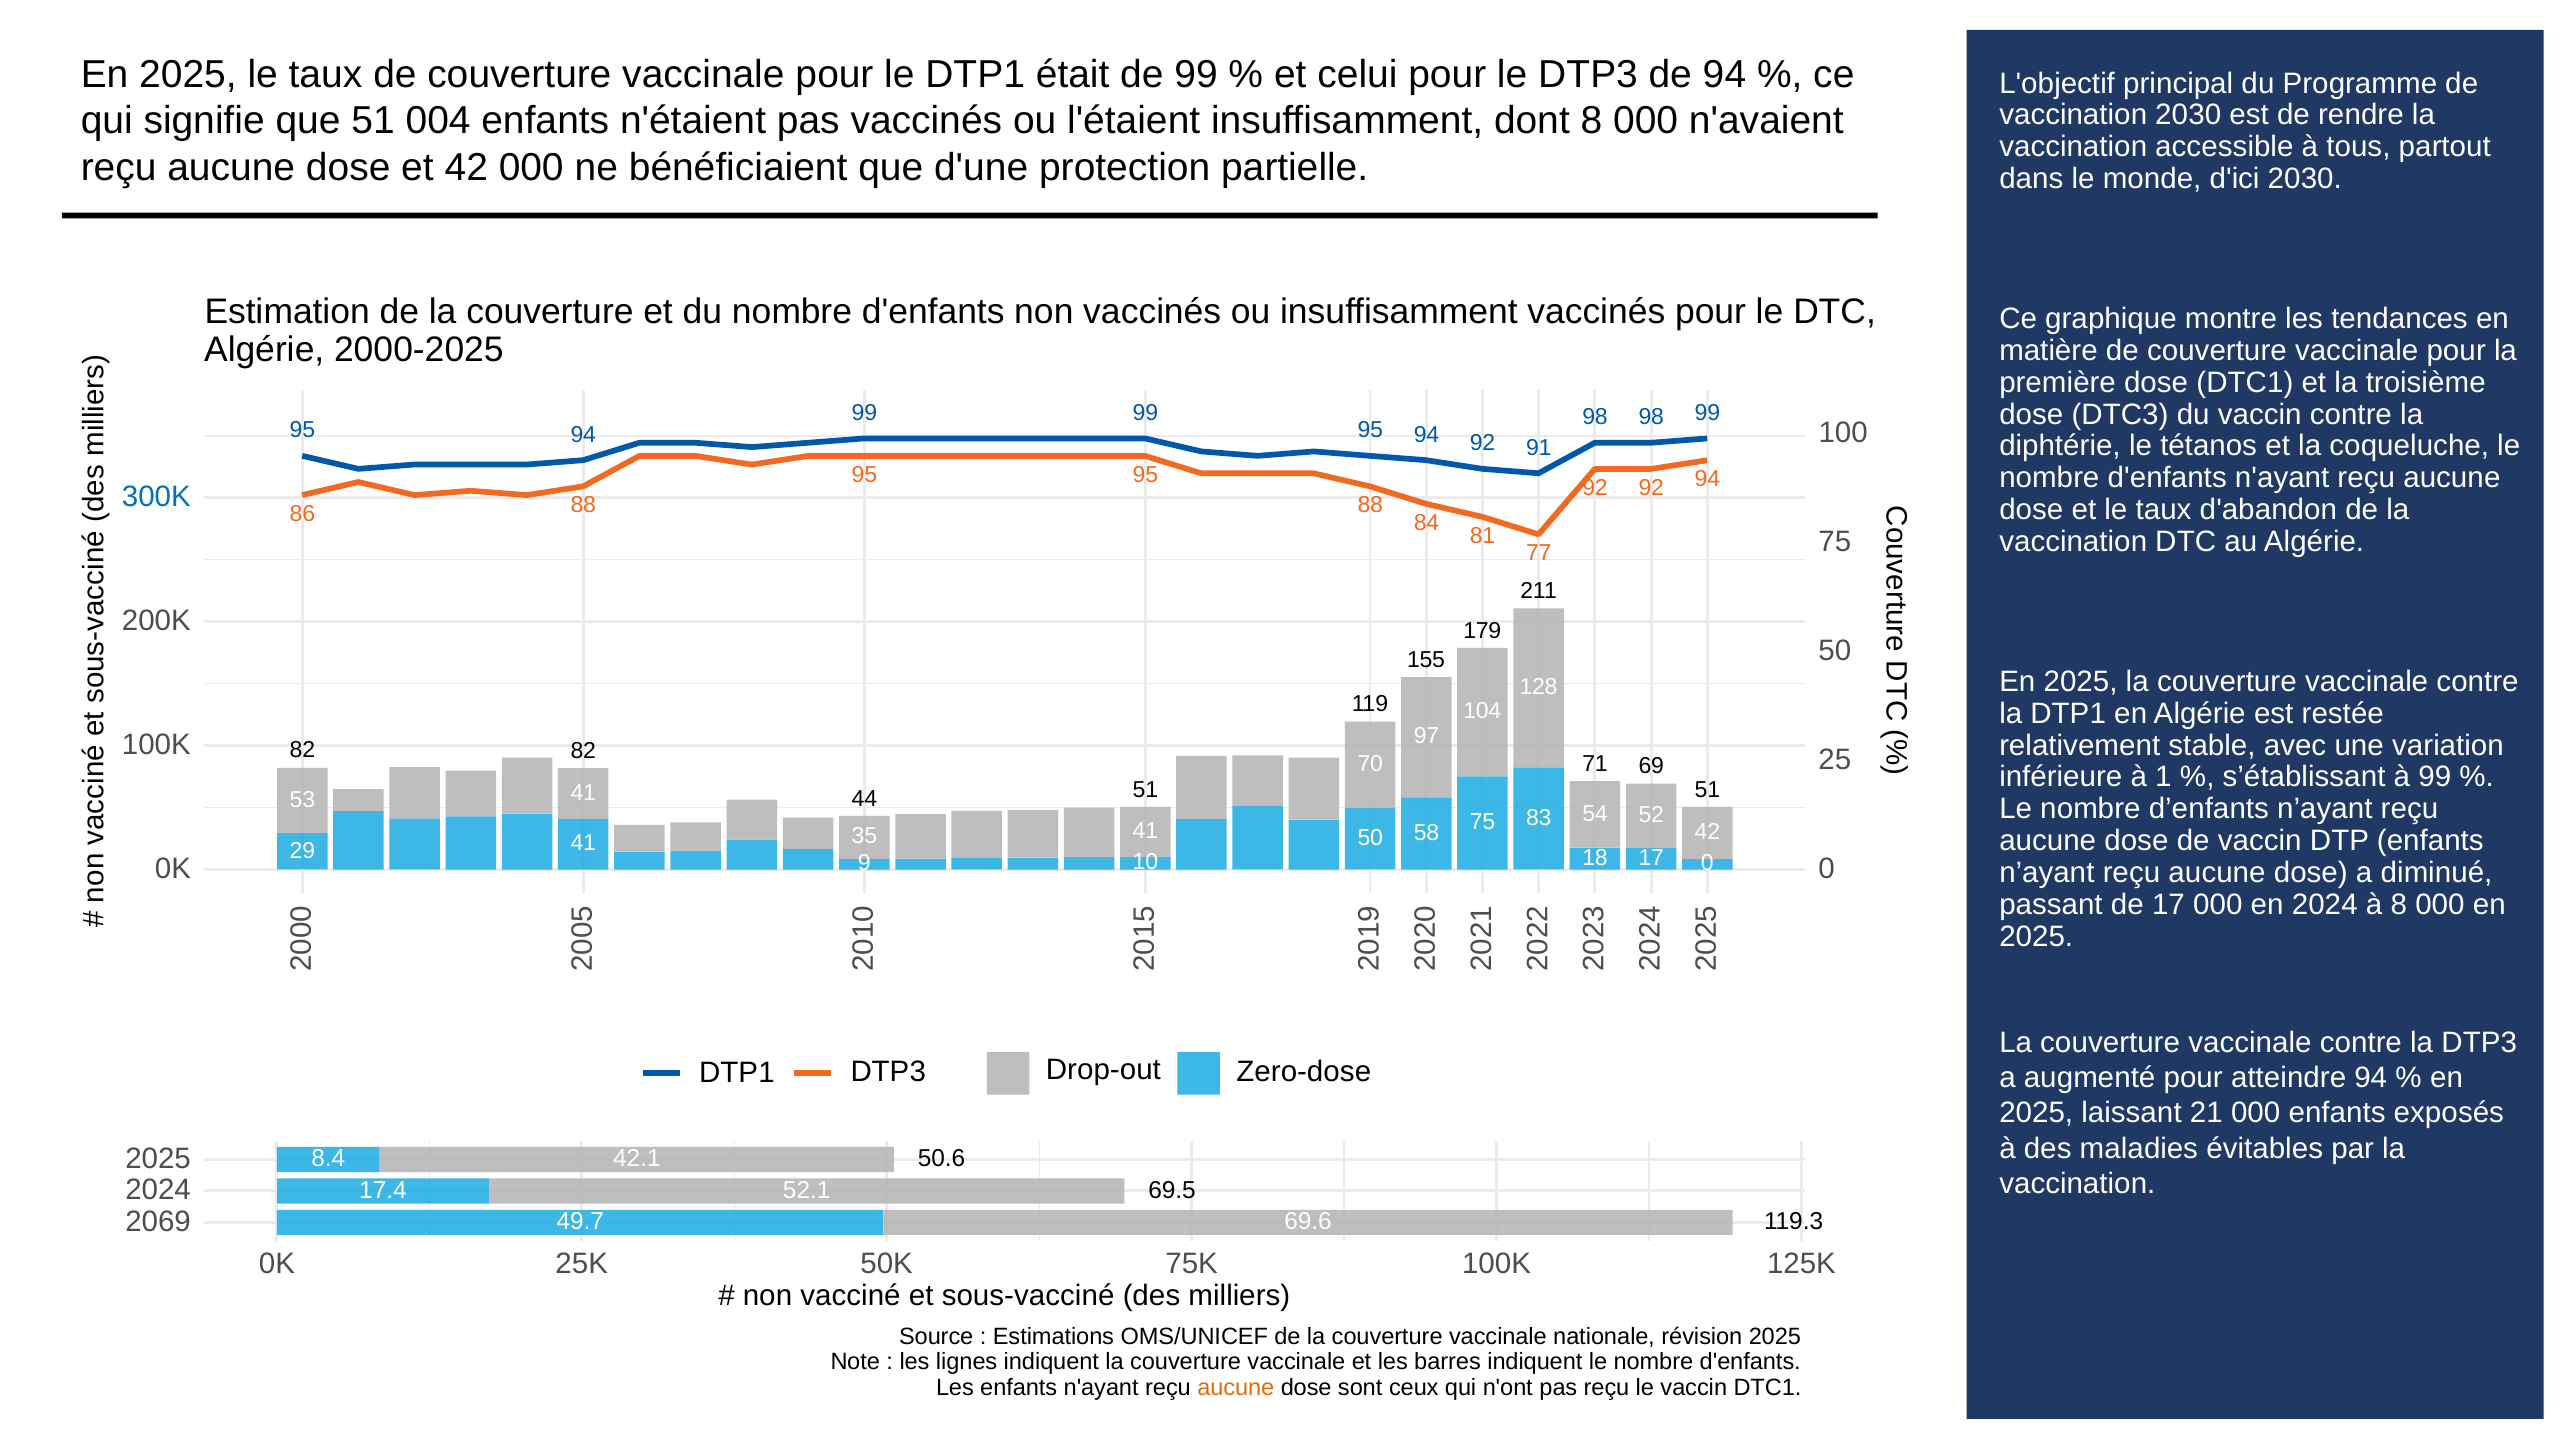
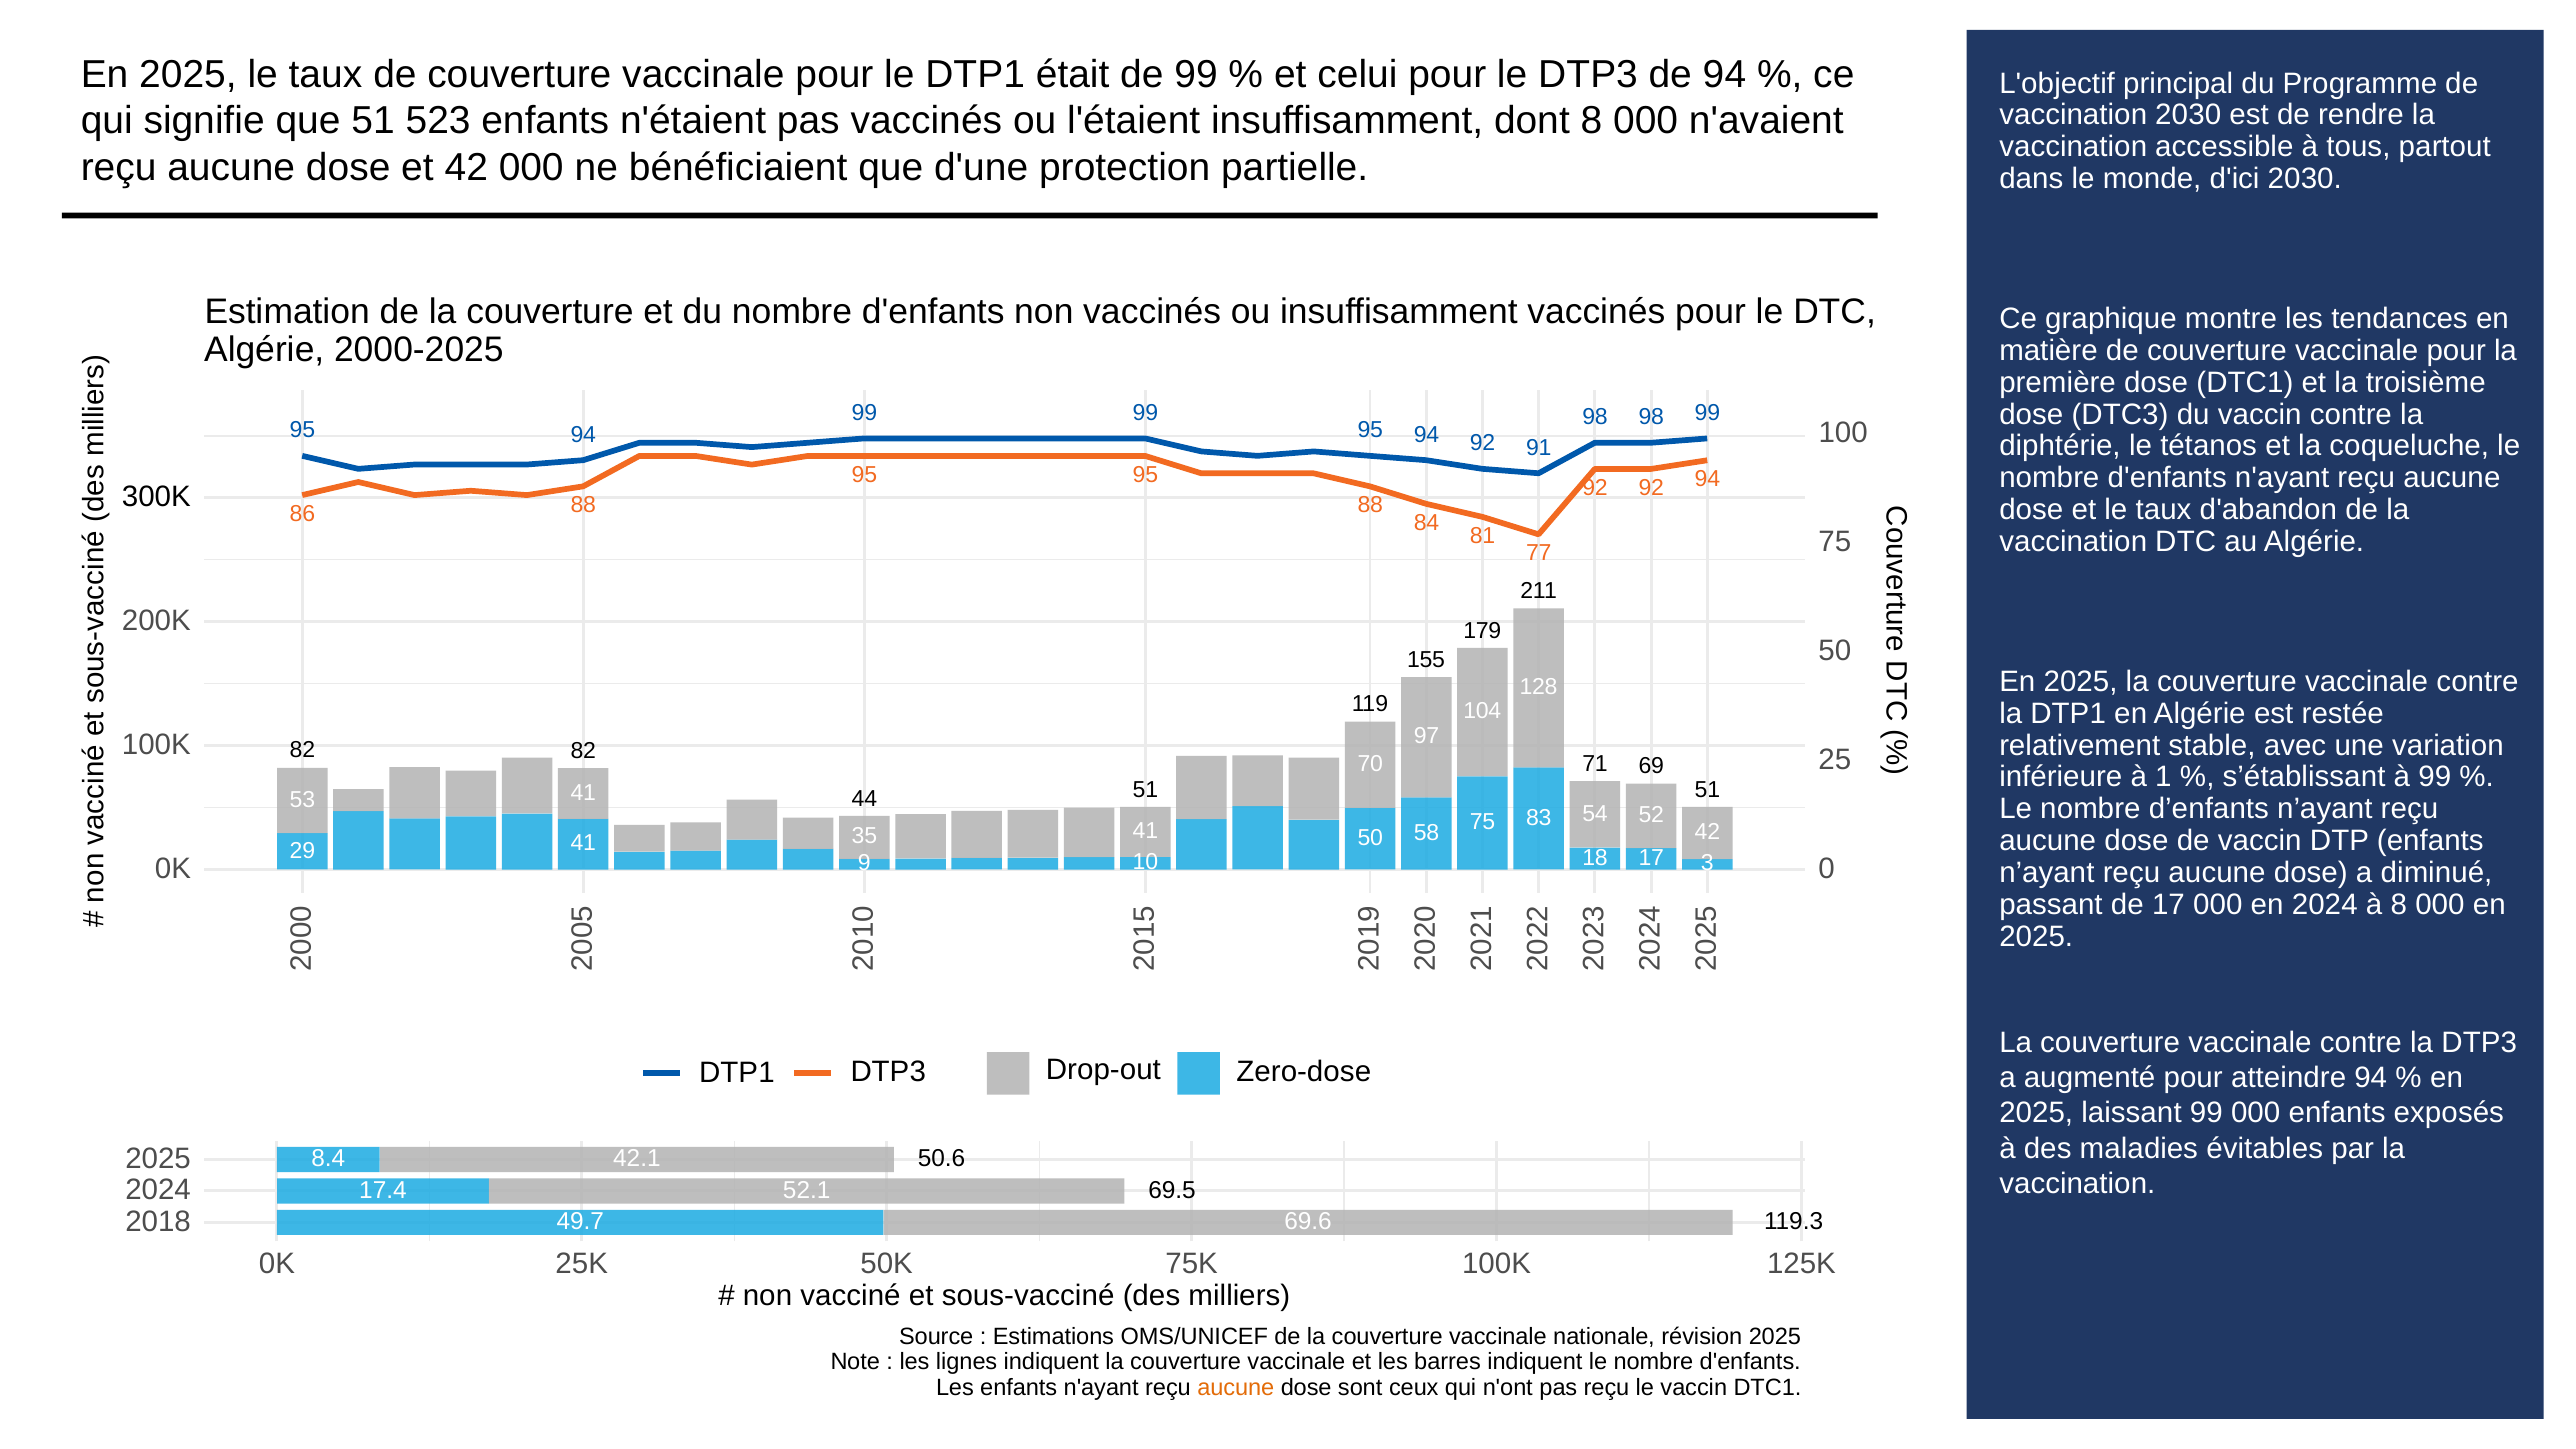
004: 004 -> 523 (438, 121)
300K colour: blue -> black (156, 497)
17 0: 0 -> 3 (1707, 863)
laissant 21: 21 -> 99 (2206, 1113)
2069: 2069 -> 2018 (158, 1221)
